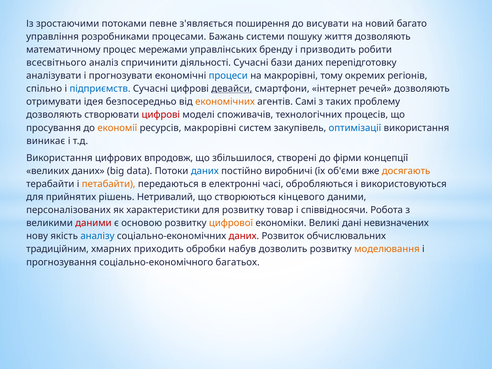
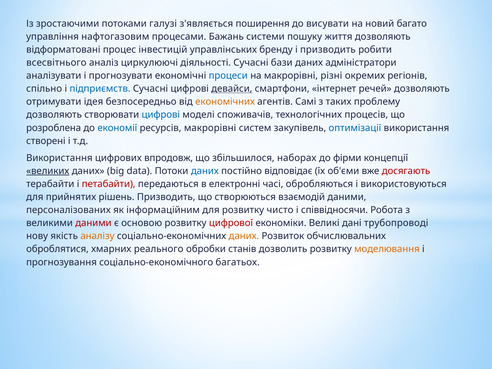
певне: певне -> галузі (163, 24)
розробниками: розробниками -> нафтогазовим (115, 37)
математичному: математичному -> відформатовані (63, 50)
мережами: мережами -> інвестицій (163, 50)
спричинити: спричинити -> циркулюючі (149, 63)
перепідготовку: перепідготовку -> адміністратори (361, 63)
тому: тому -> різні (331, 76)
цифрові colour: red -> blue (161, 115)
просування: просування -> розроблена (54, 128)
економії colour: orange -> blue (117, 128)
виникає: виникає -> створені (46, 141)
створені: створені -> наборах (297, 158)
великих underline: none -> present (48, 171)
виробничі: виробничі -> відповідає (288, 171)
досягають colour: orange -> red (406, 171)
петабайти colour: orange -> red (109, 184)
рішень Нетривалий: Нетривалий -> Призводить (166, 197)
кінцевого: кінцевого -> взаємодій (302, 197)
характеристики: характеристики -> інформаційним (163, 210)
товар: товар -> чисто (280, 210)
цифрової colour: orange -> red (231, 223)
невизначених: невизначених -> трубопроводі (396, 223)
аналізу colour: blue -> orange (97, 236)
даних colour: red -> orange (244, 236)
традиційним: традиційним -> оброблятися (57, 249)
приходить: приходить -> реального (159, 249)
набув: набув -> станів (242, 249)
